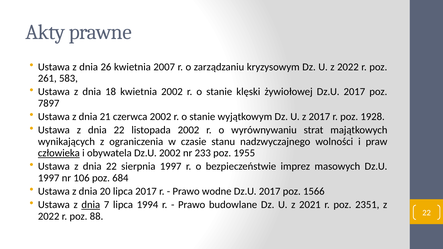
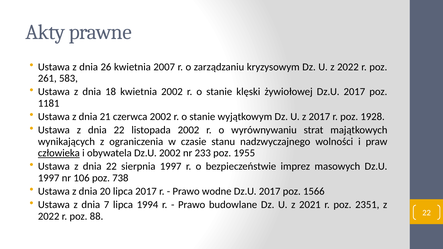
7897: 7897 -> 1181 (49, 103)
684: 684 -> 738 (120, 178)
dnia underline: present -> none (91, 205)
